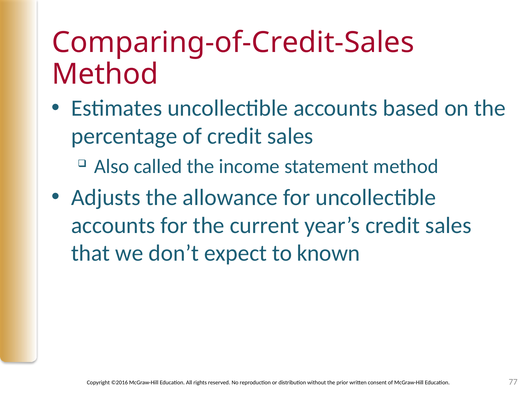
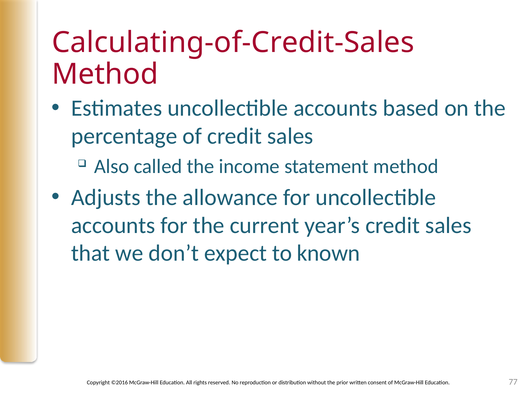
Comparing-of-Credit-Sales: Comparing-of-Credit-Sales -> Calculating-of-Credit-Sales (233, 43)
